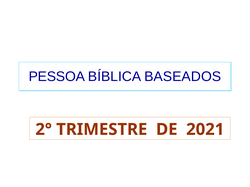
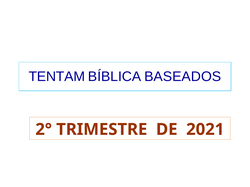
PESSOA: PESSOA -> TENTAM (57, 77)
